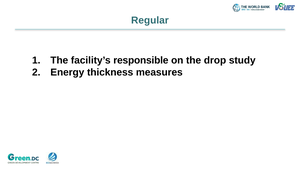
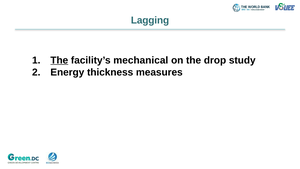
Regular: Regular -> Lagging (150, 20)
The underline: none -> present (59, 60)
responsible: responsible -> mechanical (141, 60)
